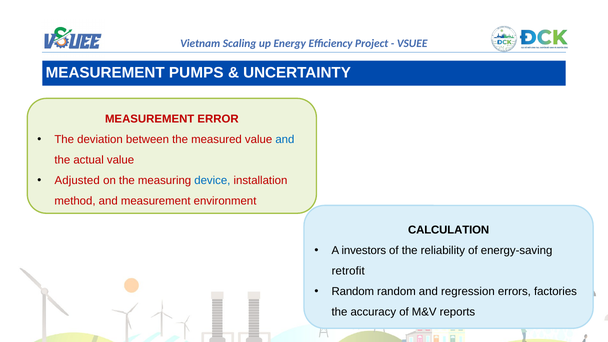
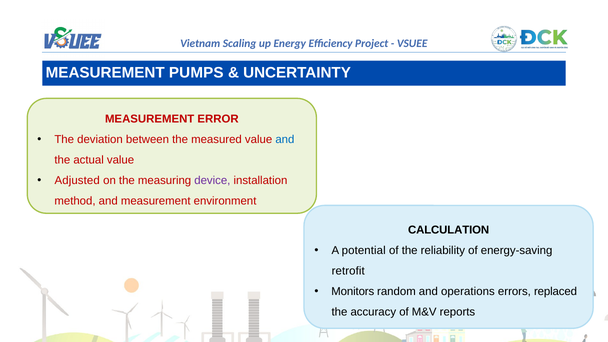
device colour: blue -> purple (212, 181)
investors: investors -> potential (364, 251)
Random: Random -> Monitors (353, 292)
regression: regression -> operations (468, 292)
factories: factories -> replaced (555, 292)
